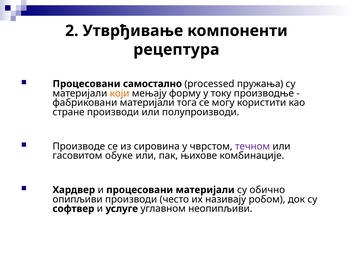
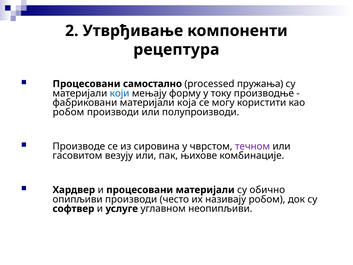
који colour: orange -> blue (120, 93)
тога: тога -> која (187, 103)
стране: стране -> робом (68, 112)
обуке: обуке -> везују (119, 156)
